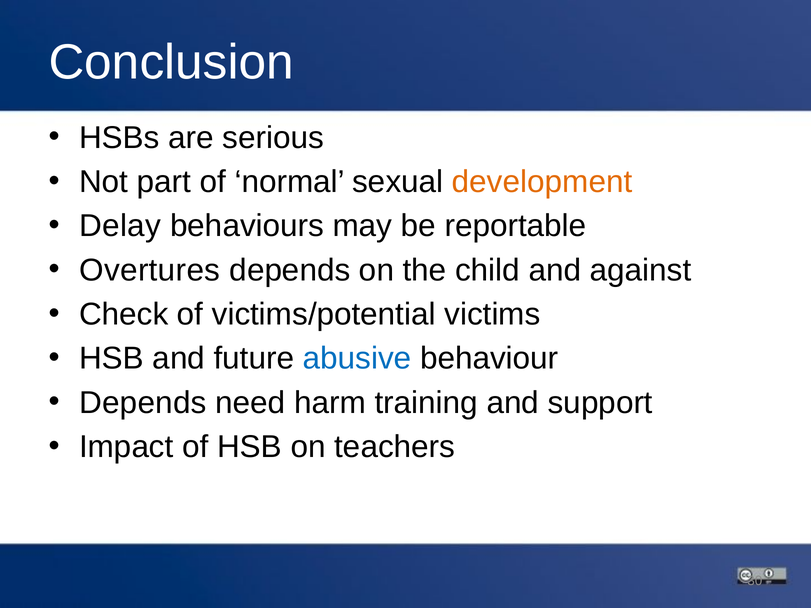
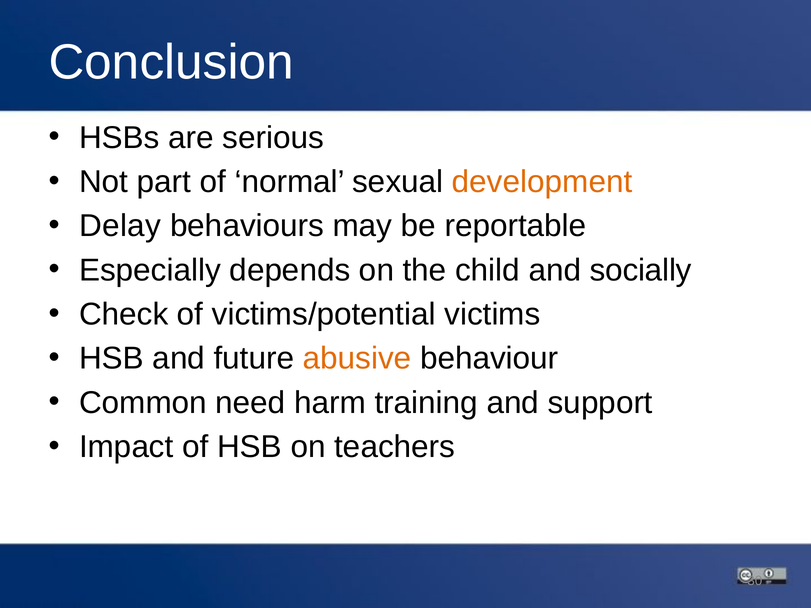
Overtures: Overtures -> Especially (150, 270)
against: against -> socially (641, 270)
abusive colour: blue -> orange (357, 359)
Depends: Depends -> Common (143, 403)
